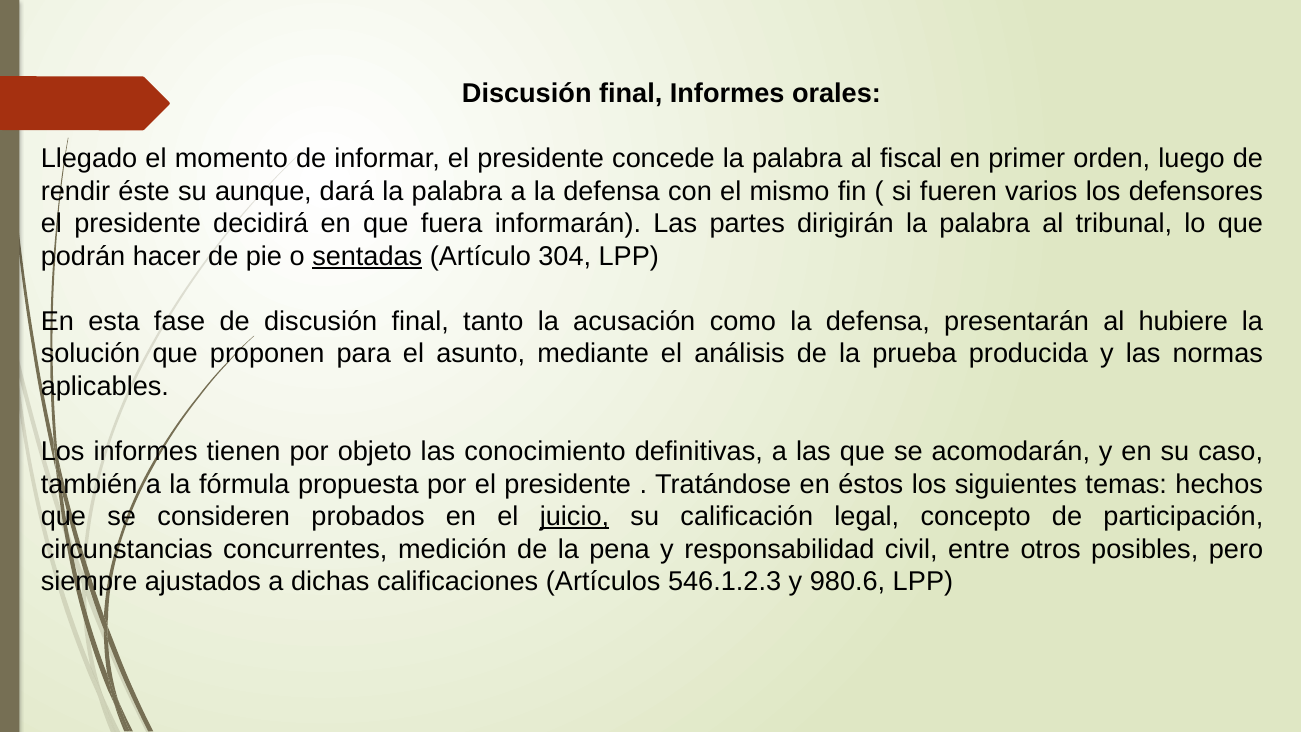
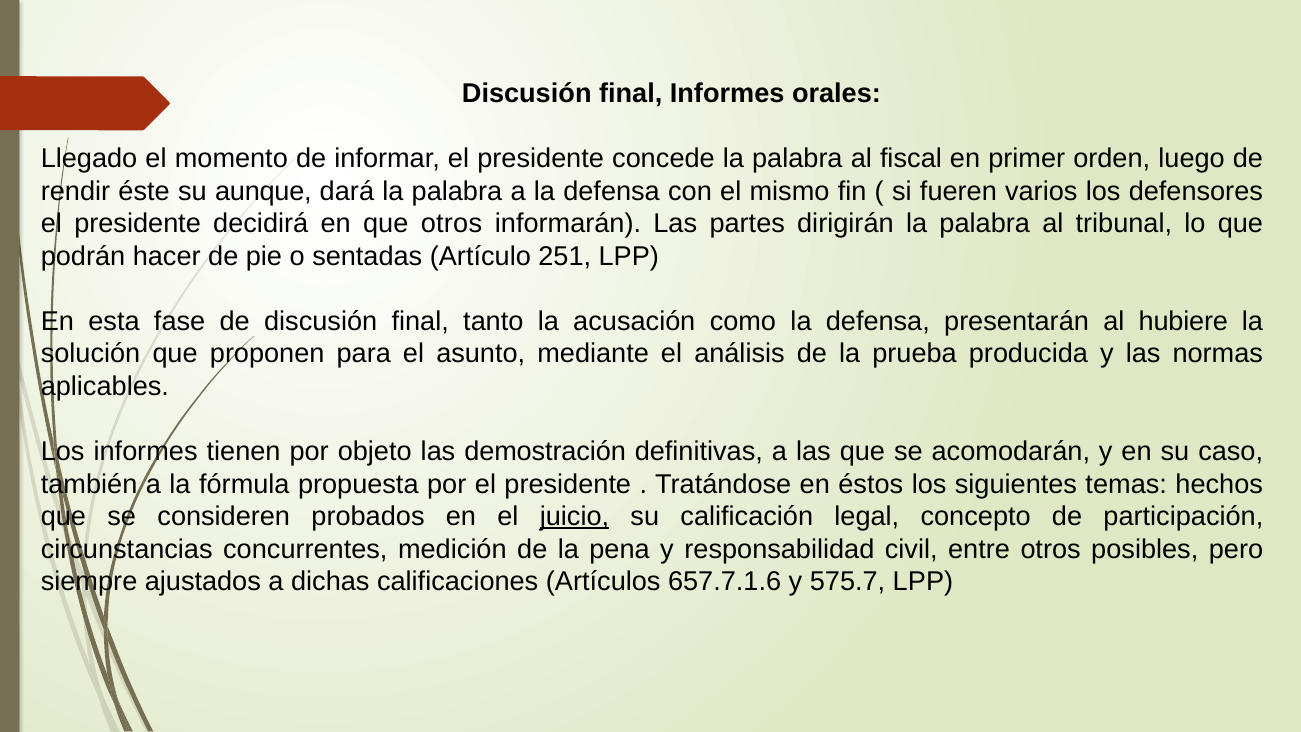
que fuera: fuera -> otros (451, 224)
sentadas underline: present -> none (367, 256)
304: 304 -> 251 (565, 256)
conocimiento: conocimiento -> demostración (545, 451)
546.1.2.3: 546.1.2.3 -> 657.7.1.6 (725, 582)
980.6: 980.6 -> 575.7 (848, 582)
